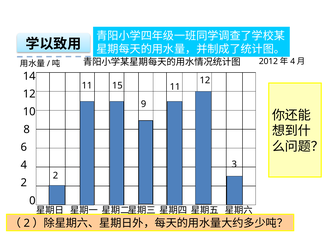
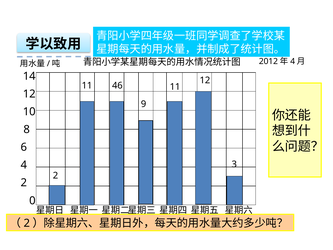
15: 15 -> 46 (117, 86)
